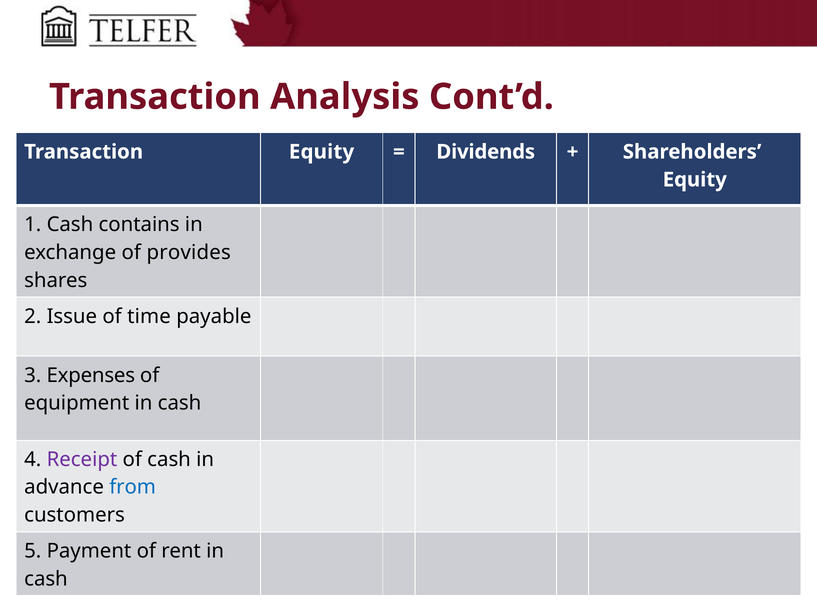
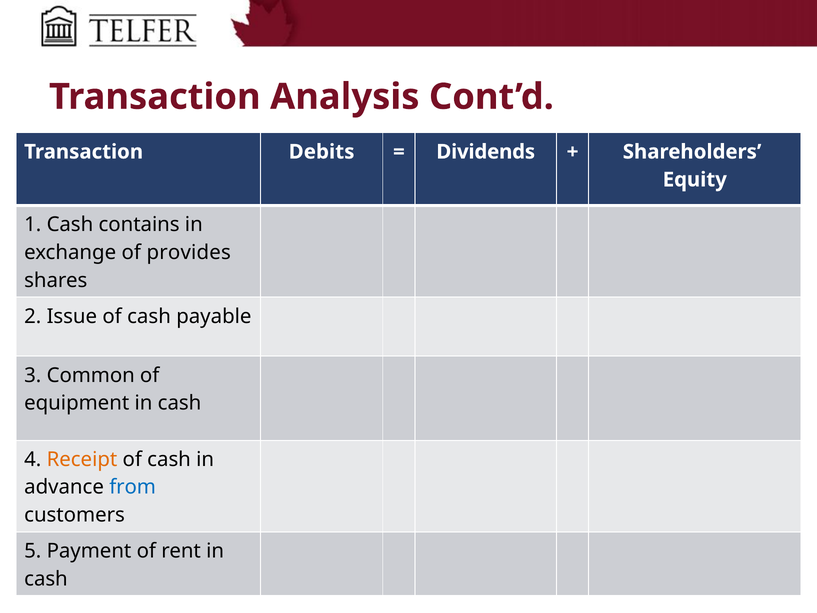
Transaction Equity: Equity -> Debits (322, 152)
Issue of time: time -> cash (149, 316)
Expenses: Expenses -> Common (91, 375)
Receipt colour: purple -> orange (82, 459)
